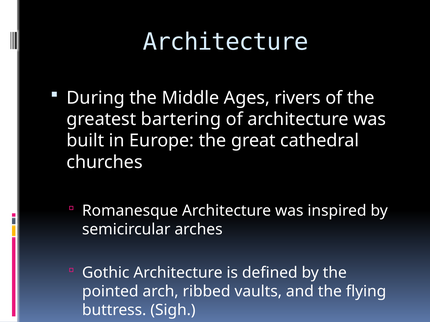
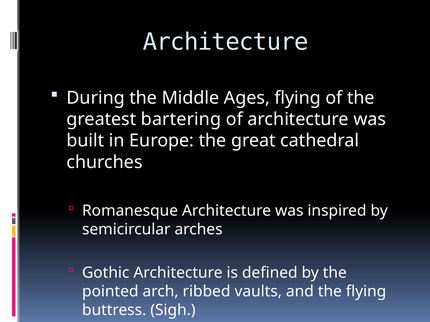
Ages rivers: rivers -> flying (298, 98)
